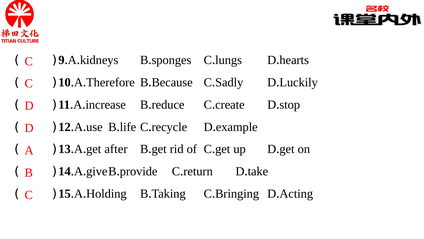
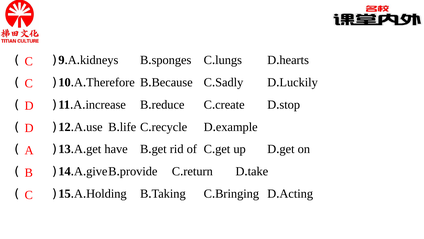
after: after -> have (116, 149)
